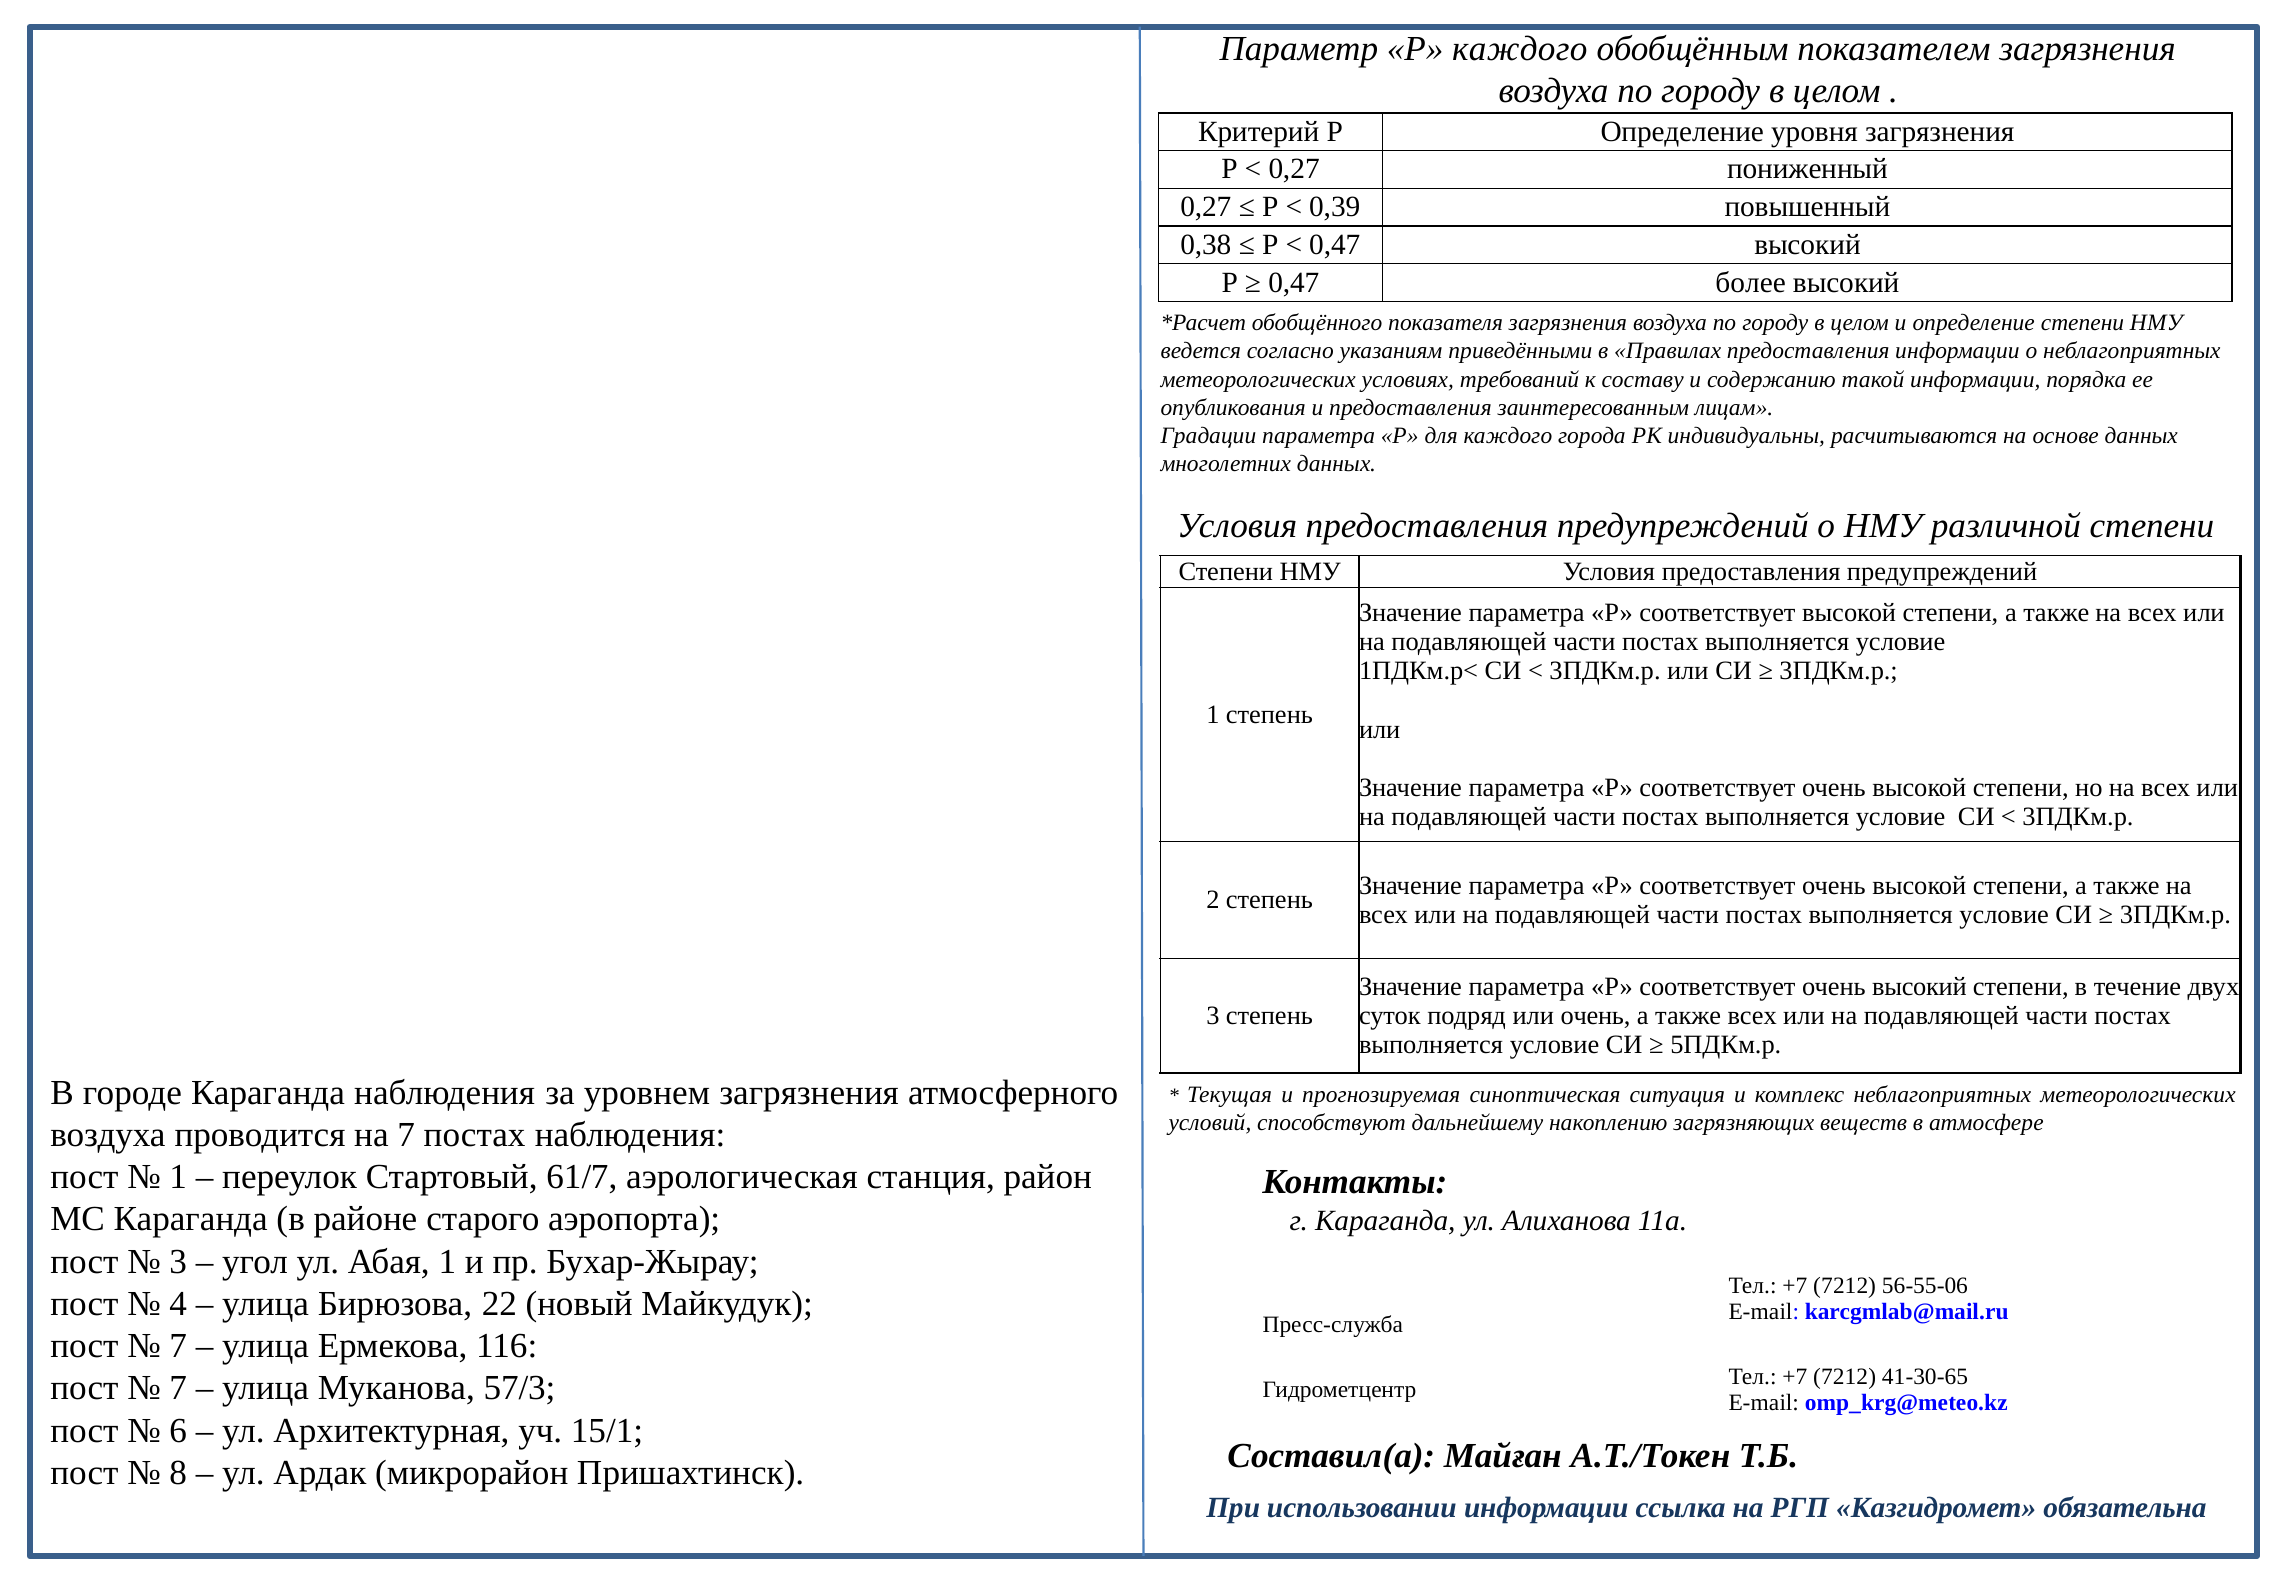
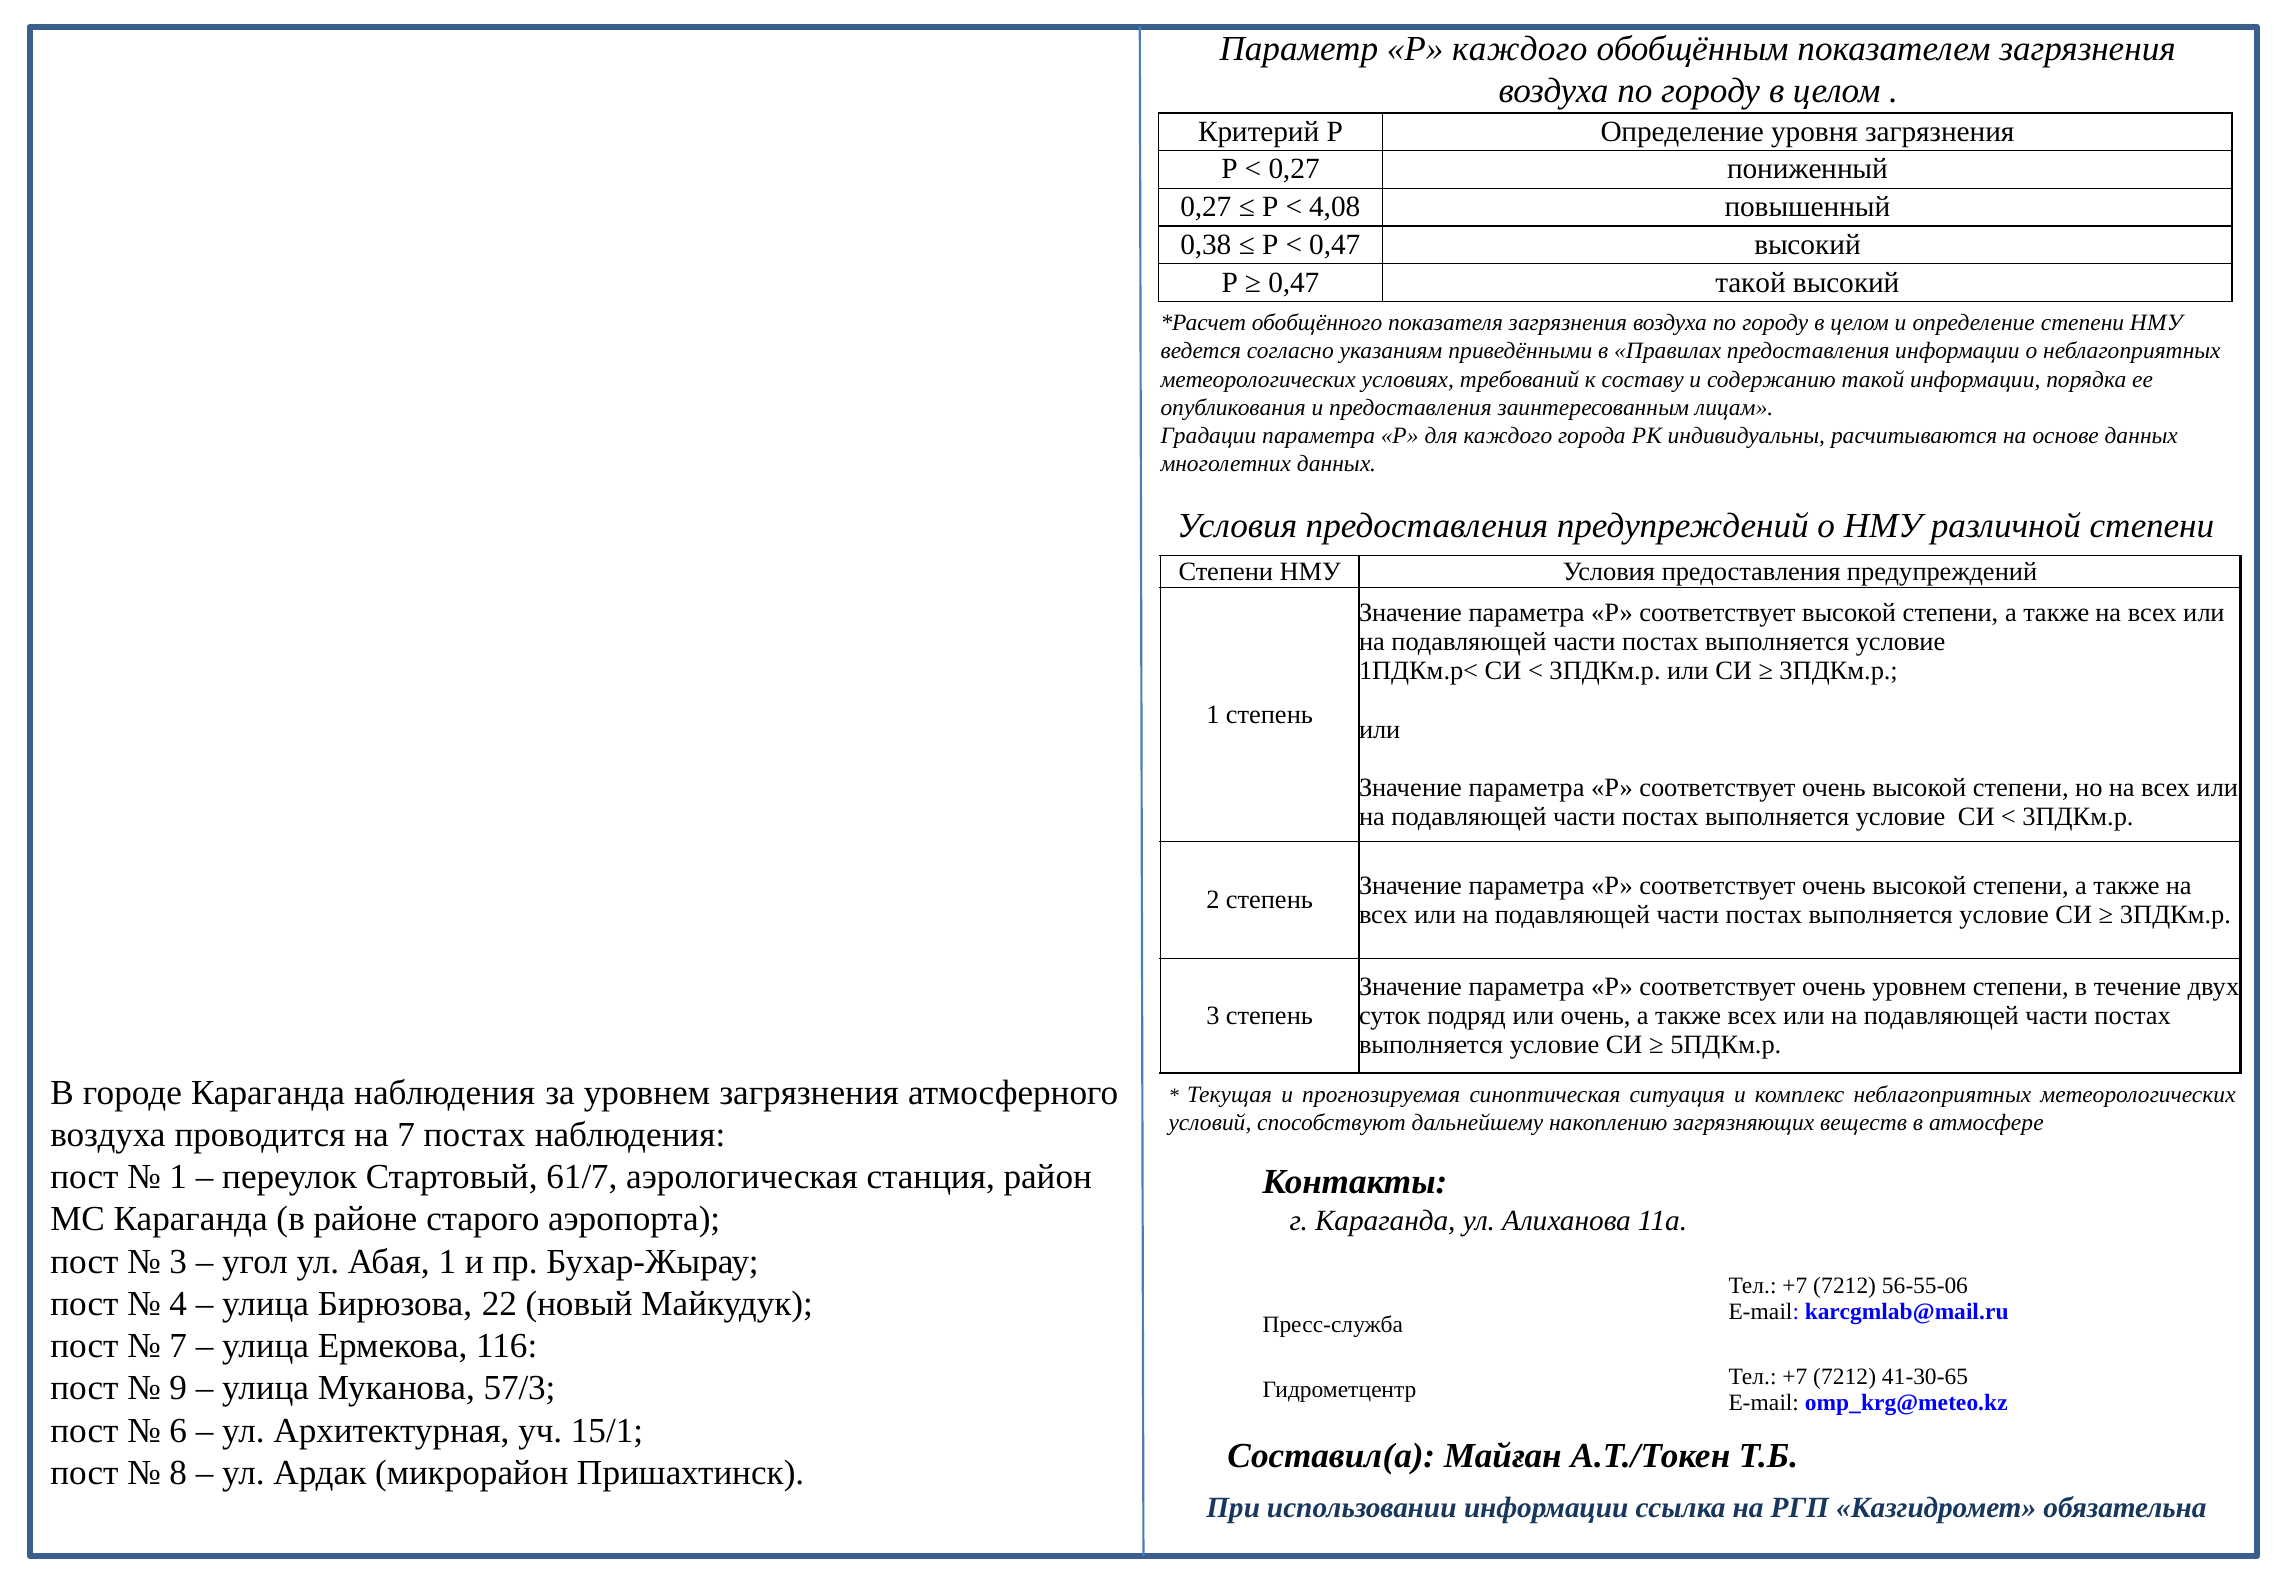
0,39: 0,39 -> 4,08 (1335, 207)
0,47 более: более -> такой (1751, 282)
очень высокий: высокий -> уровнем (1919, 987)
7: 7 -> 9 (178, 1389)
